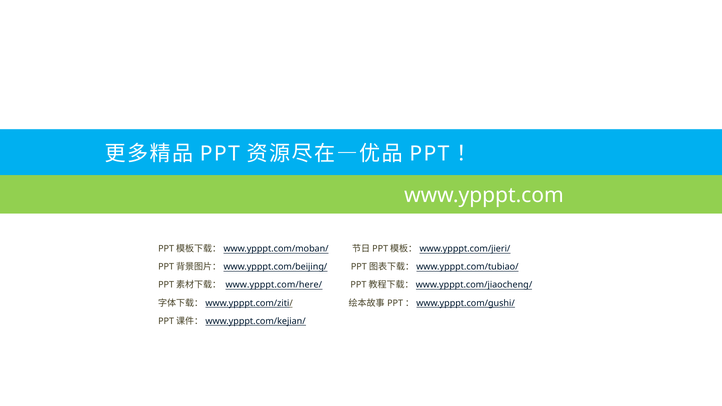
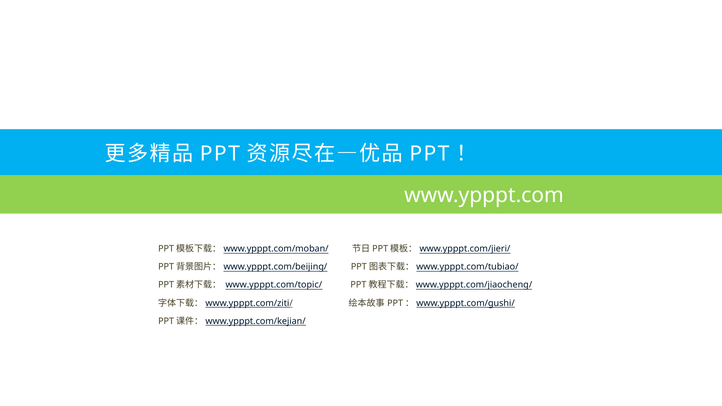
www.ypppt.com/here/: www.ypppt.com/here/ -> www.ypppt.com/topic/ (274, 285)
